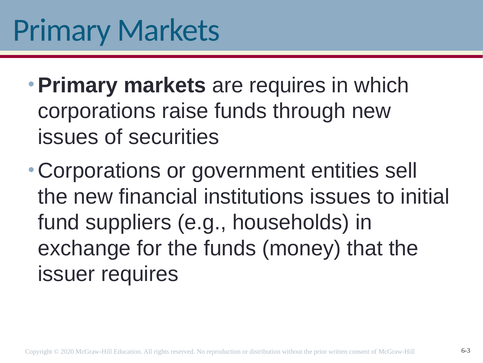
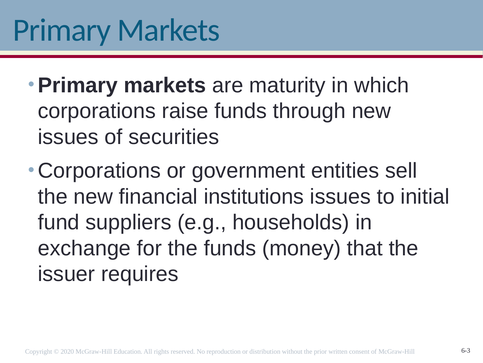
are requires: requires -> maturity (287, 85)
